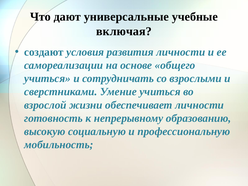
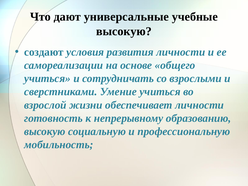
включая: включая -> высокую (124, 31)
